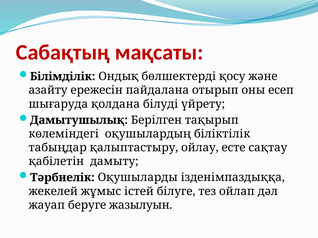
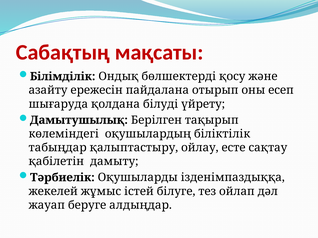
жазылуын: жазылуын -> алдыңдар (141, 205)
